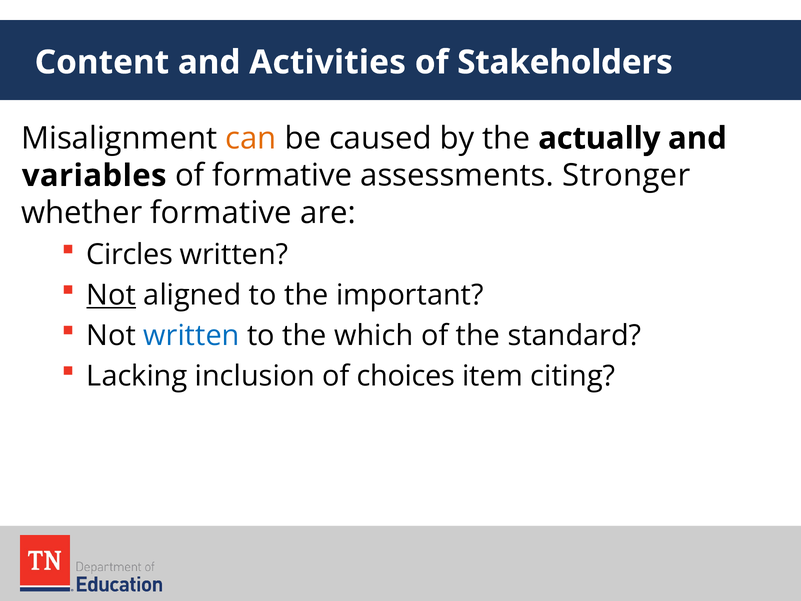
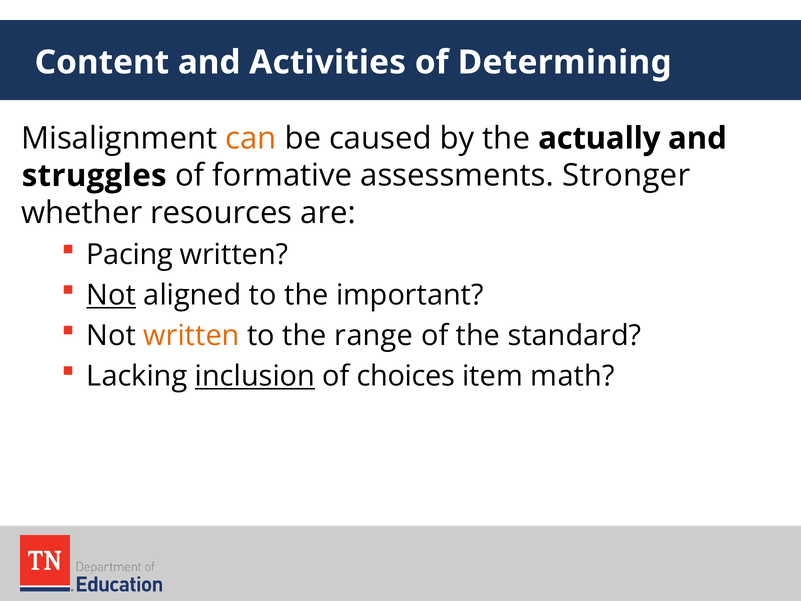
Stakeholders: Stakeholders -> Determining (565, 62)
variables: variables -> struggles (94, 176)
whether formative: formative -> resources (221, 213)
Circles: Circles -> Pacing (129, 255)
written colour: blue -> orange (191, 336)
which: which -> range (374, 336)
inclusion underline: none -> present (255, 376)
citing: citing -> math (573, 376)
